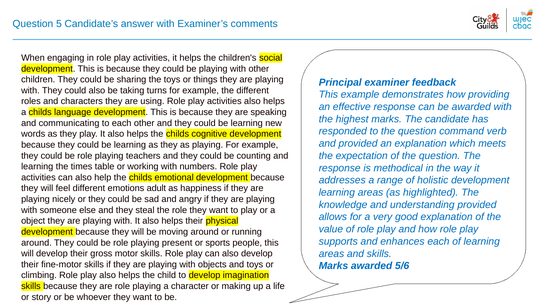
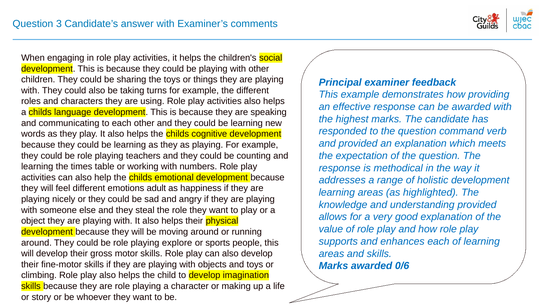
5: 5 -> 3 (59, 24)
present: present -> explore (177, 242)
5/6: 5/6 -> 0/6 (402, 265)
